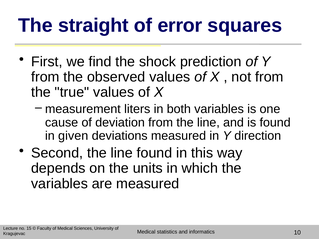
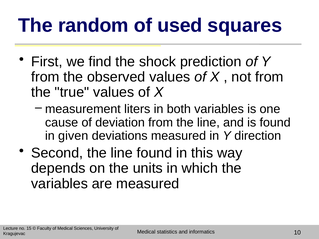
straight: straight -> random (93, 26)
error: error -> used (180, 26)
